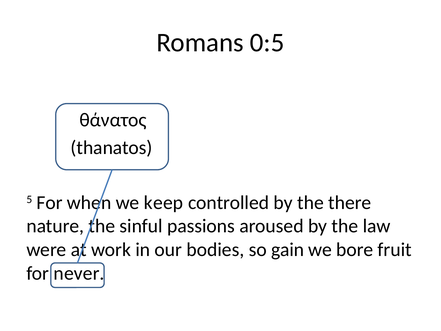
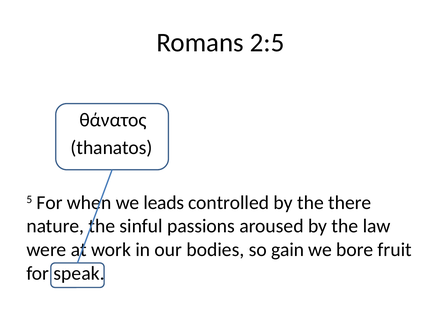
0:5: 0:5 -> 2:5 (267, 43)
keep: keep -> leads (164, 202)
never: never -> speak (79, 273)
